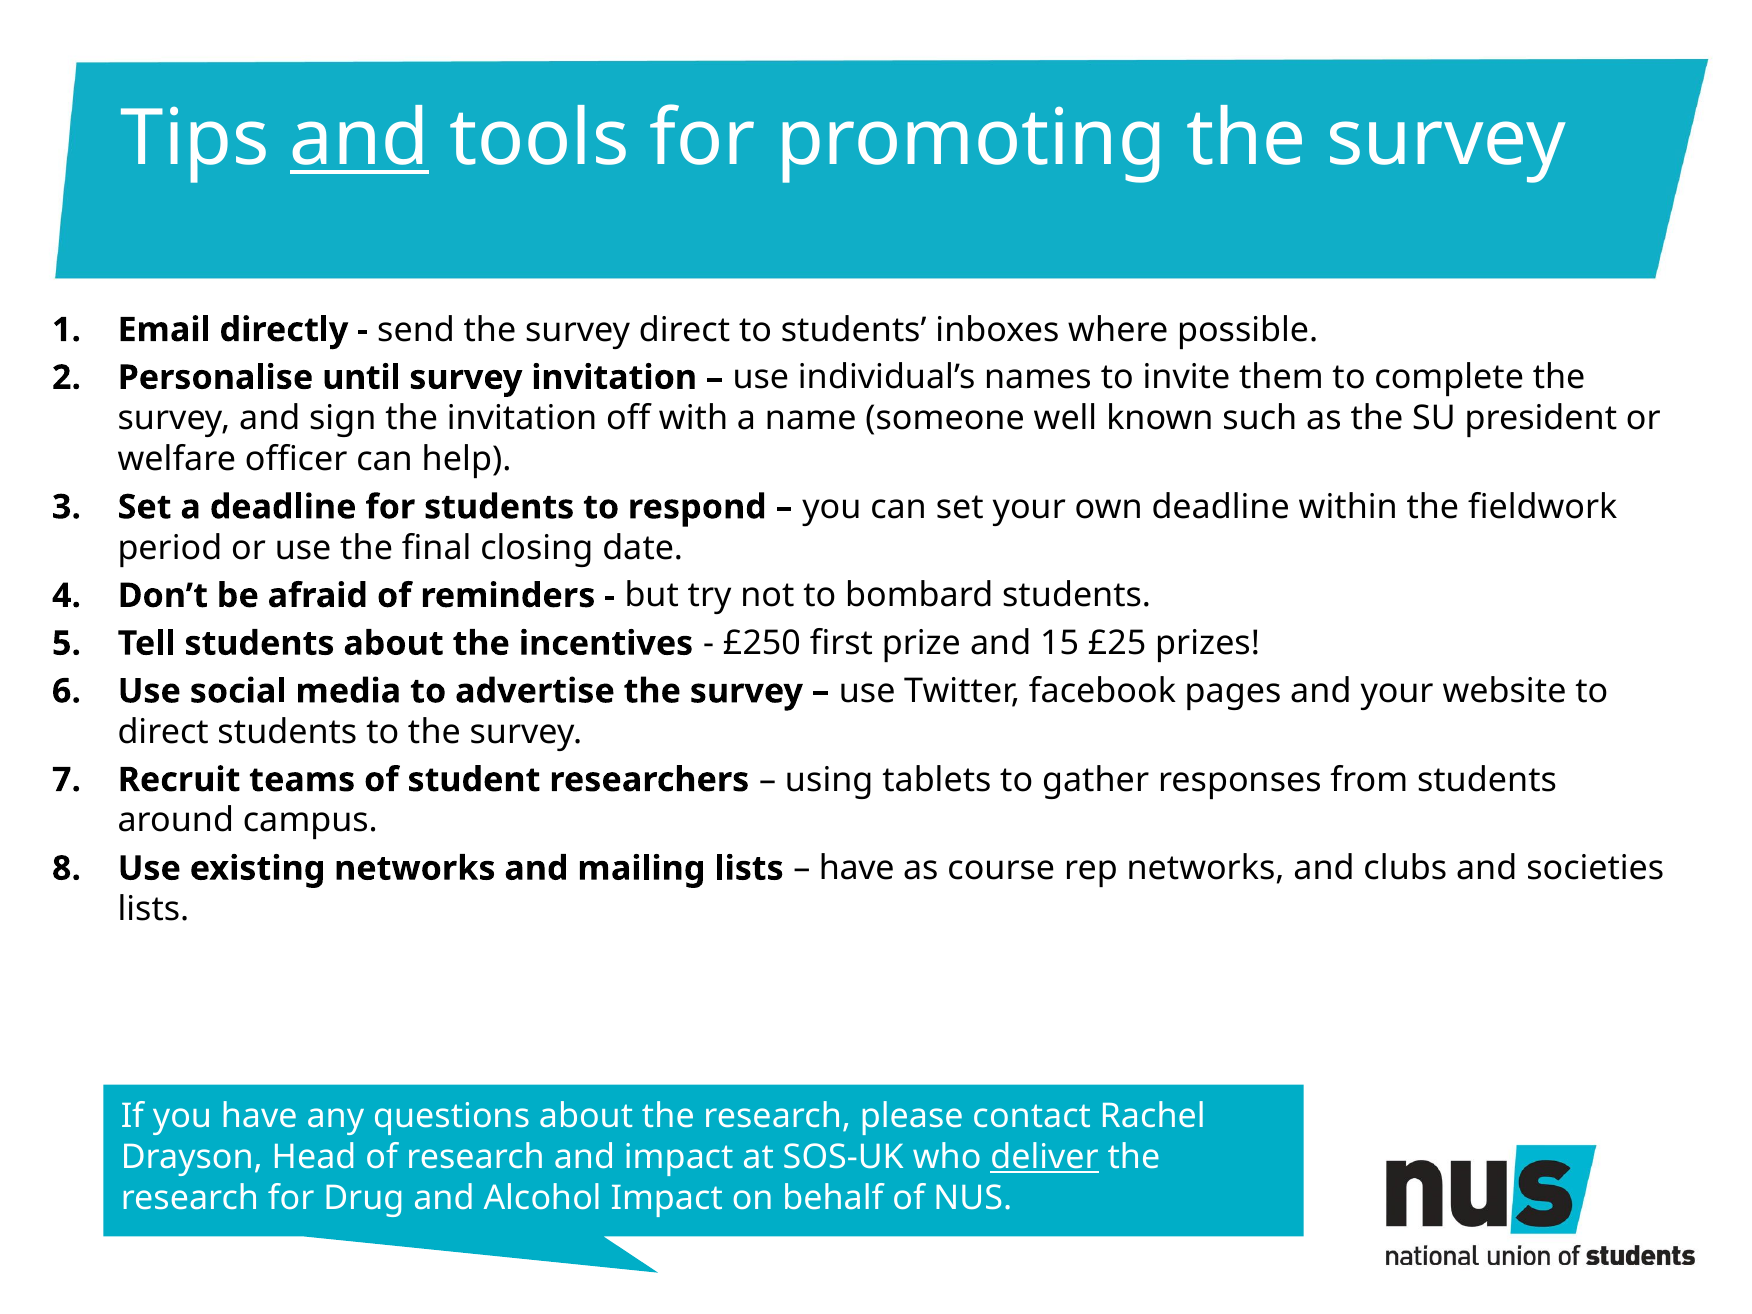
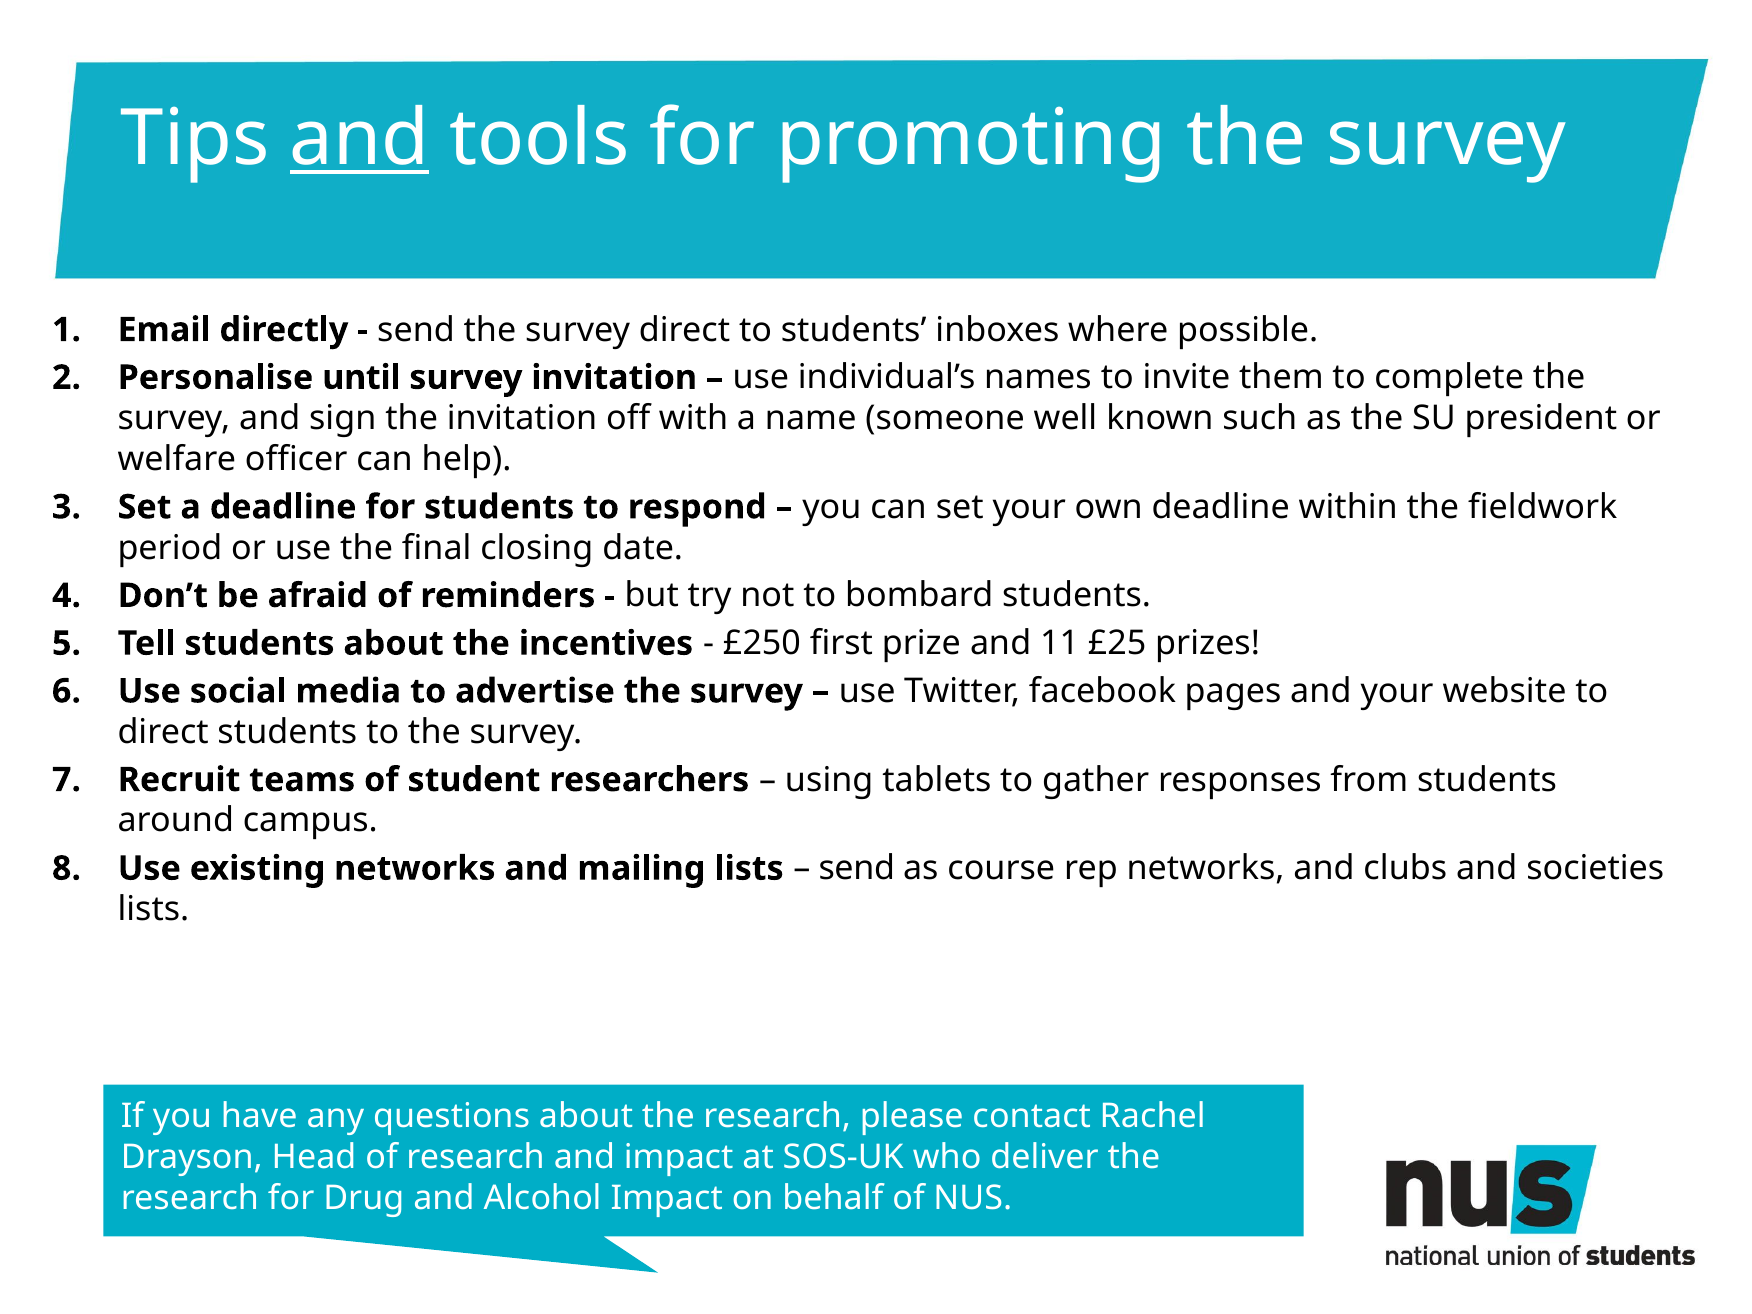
15: 15 -> 11 (1060, 643)
have: have -> send (857, 868)
deliver underline: present -> none (1045, 1157)
